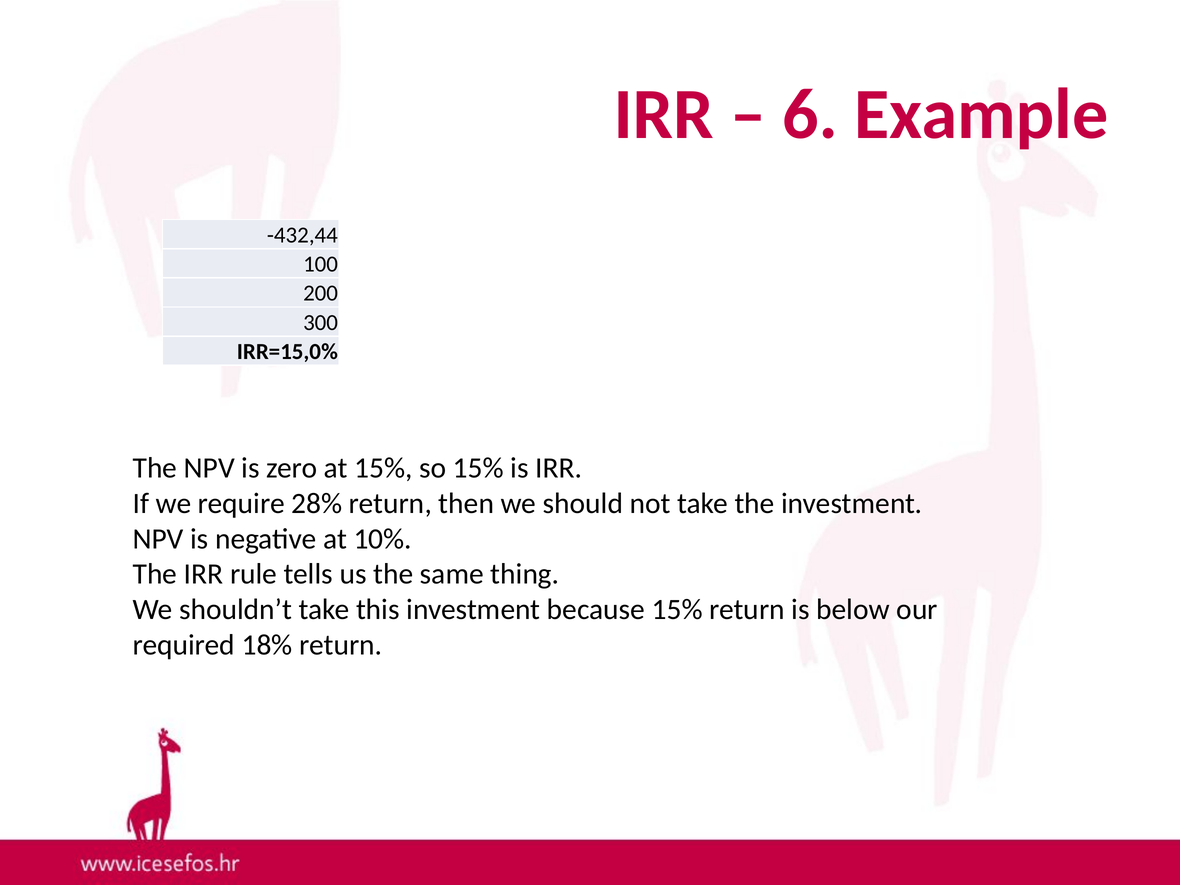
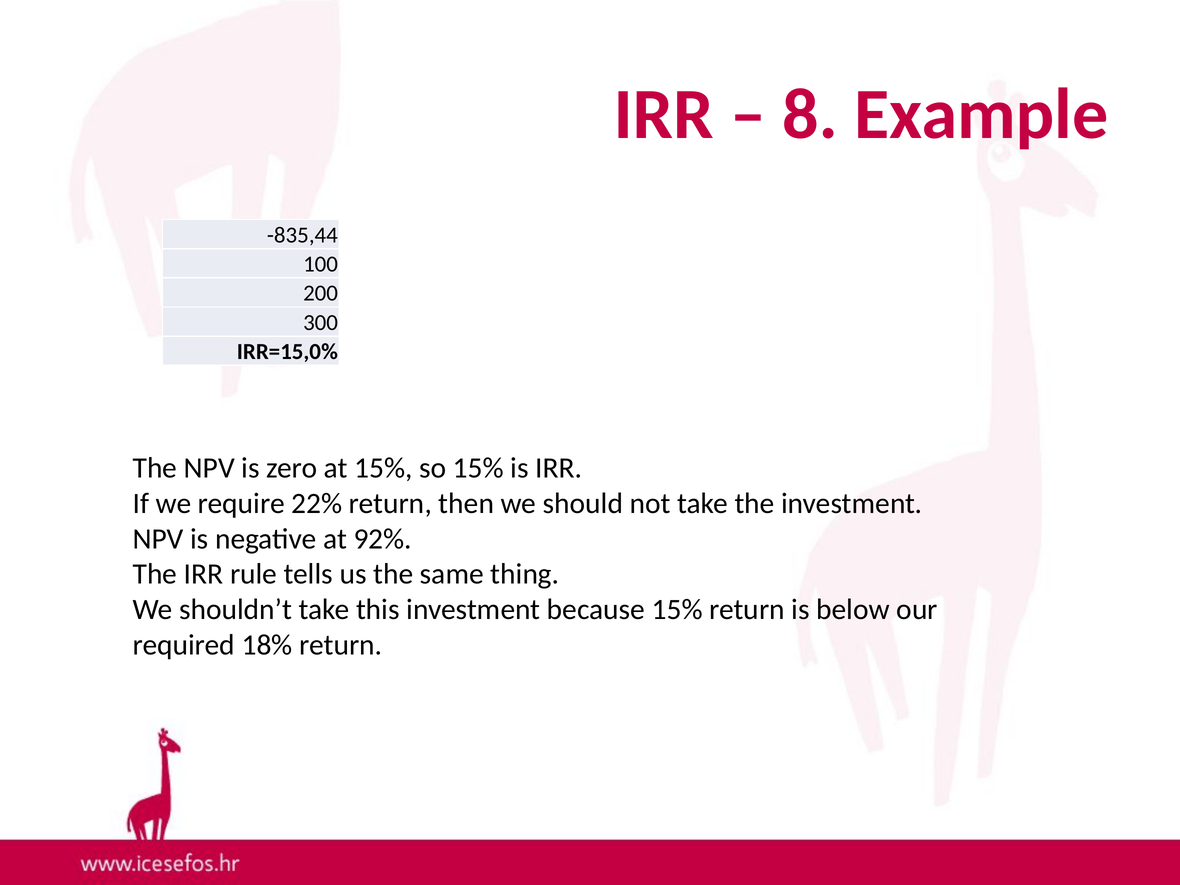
6: 6 -> 8 (810, 114)
-432,44: -432,44 -> -835,44 (302, 235)
28%: 28% -> 22% (317, 503)
10%: 10% -> 92% (383, 539)
